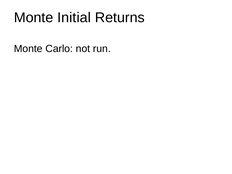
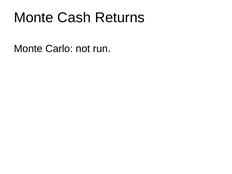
Initial: Initial -> Cash (74, 18)
